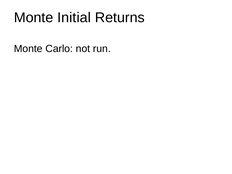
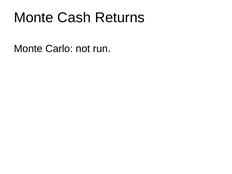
Initial: Initial -> Cash (74, 18)
